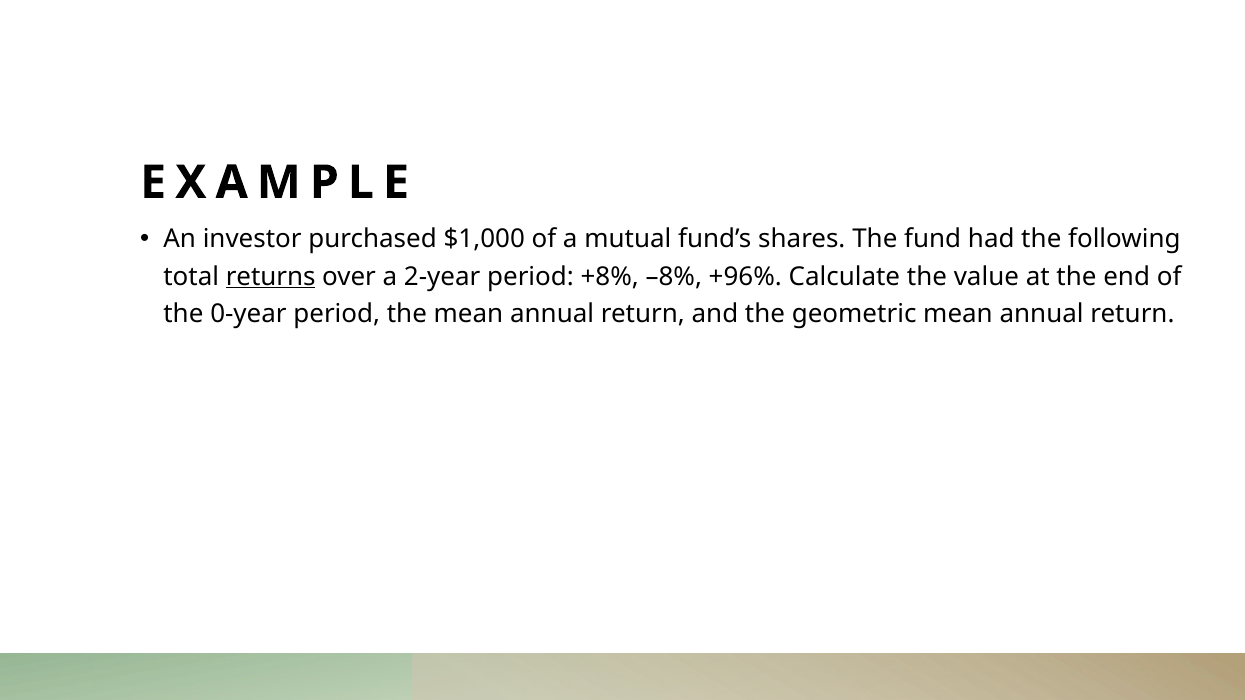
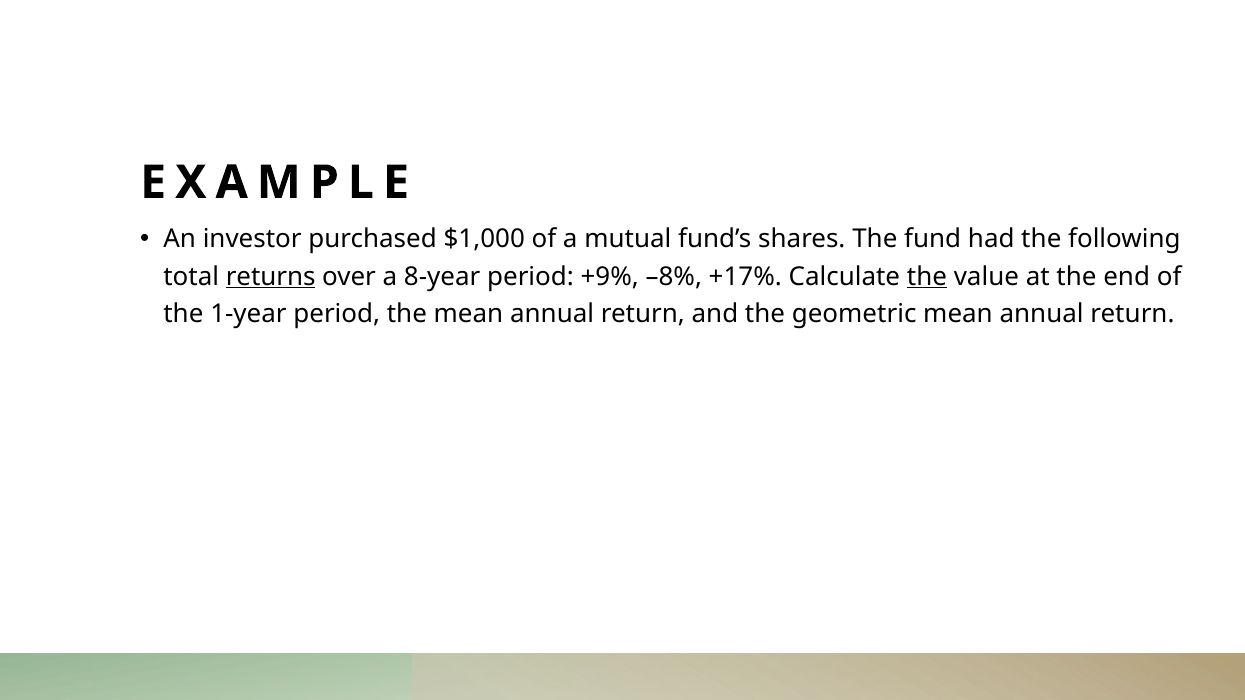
2-year: 2-year -> 8-year (442, 277)
+8%: +8% -> +9% (610, 277)
+96%: +96% -> +17% (745, 277)
the underline: none -> present (927, 277)
0-year: 0-year -> 1-year (248, 314)
